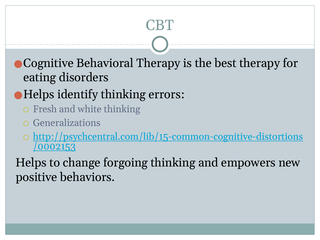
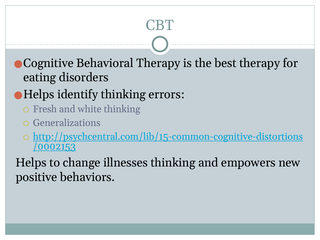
forgoing: forgoing -> illnesses (126, 163)
